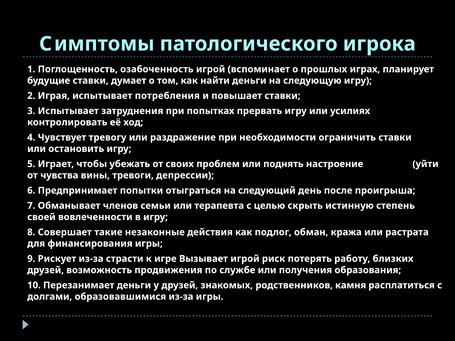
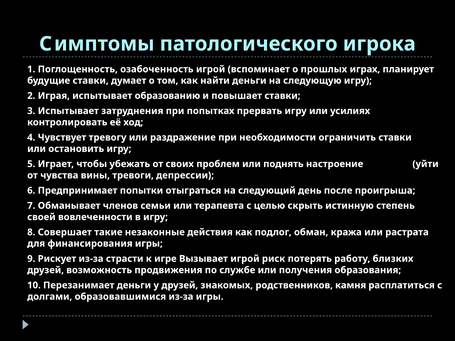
потребления: потребления -> образованию (167, 96)
